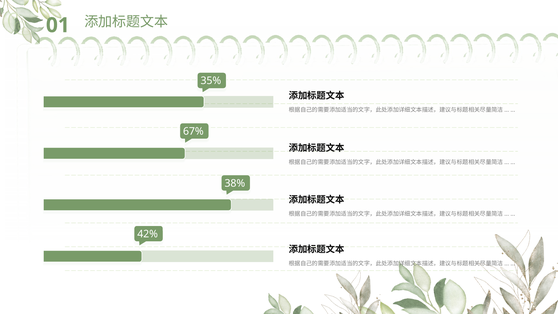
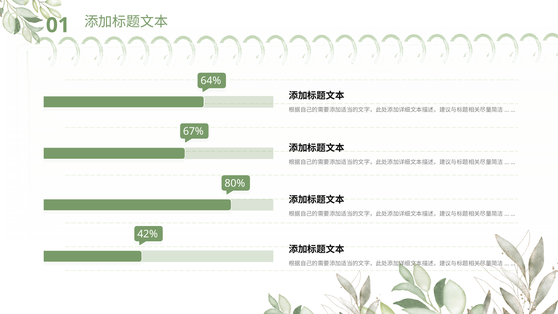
35%: 35% -> 64% (211, 81)
38%: 38% -> 80% (235, 183)
